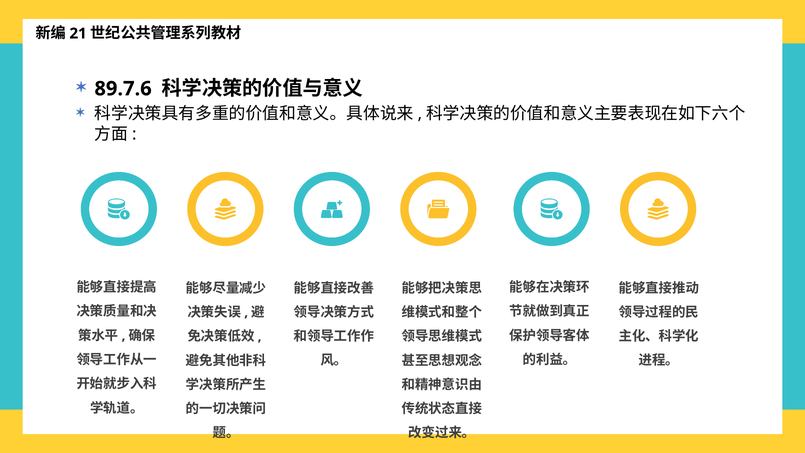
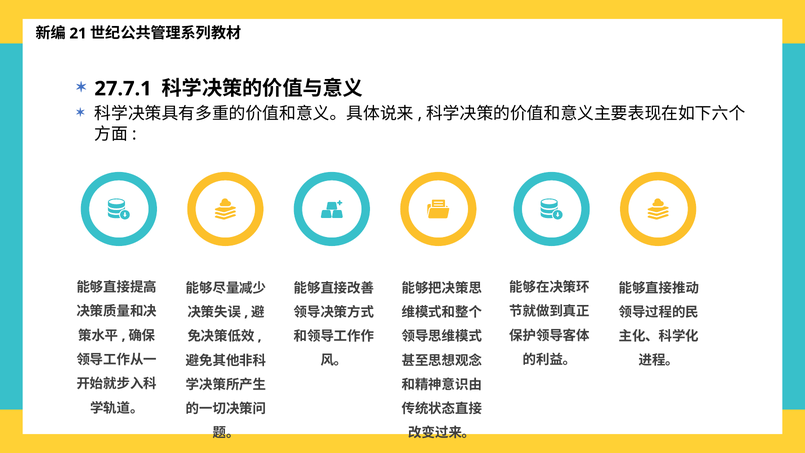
89.7.6: 89.7.6 -> 27.7.1 (123, 89)
